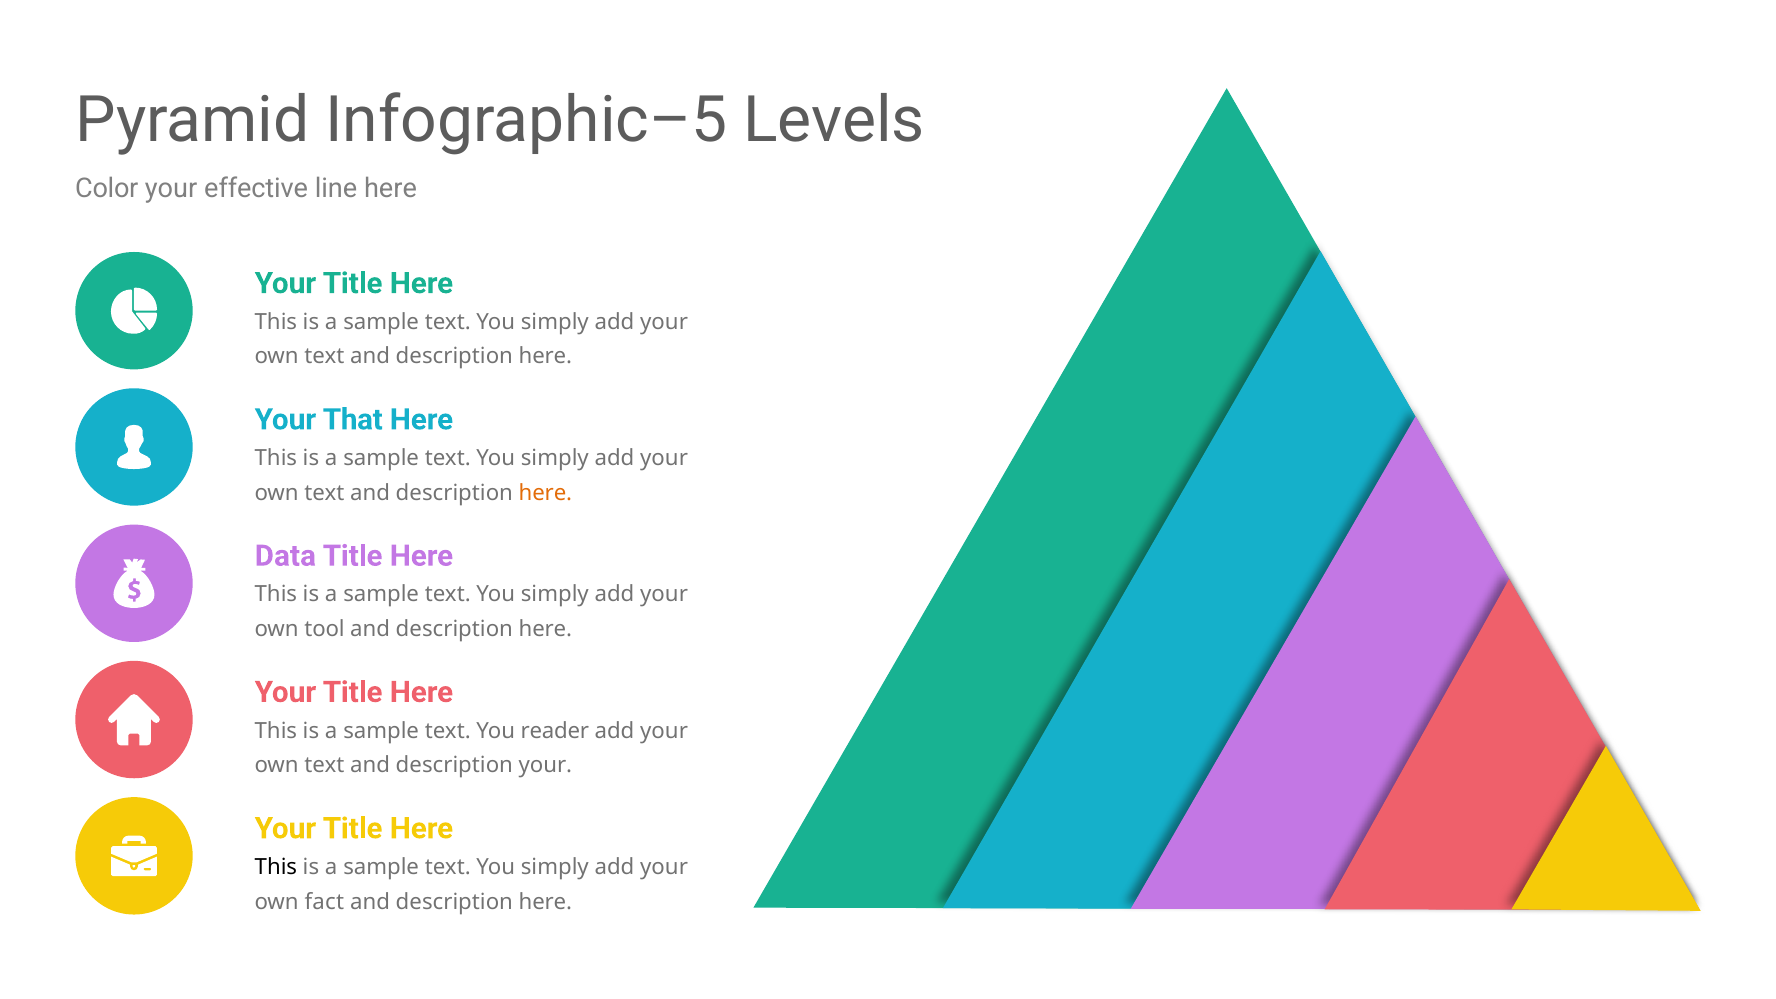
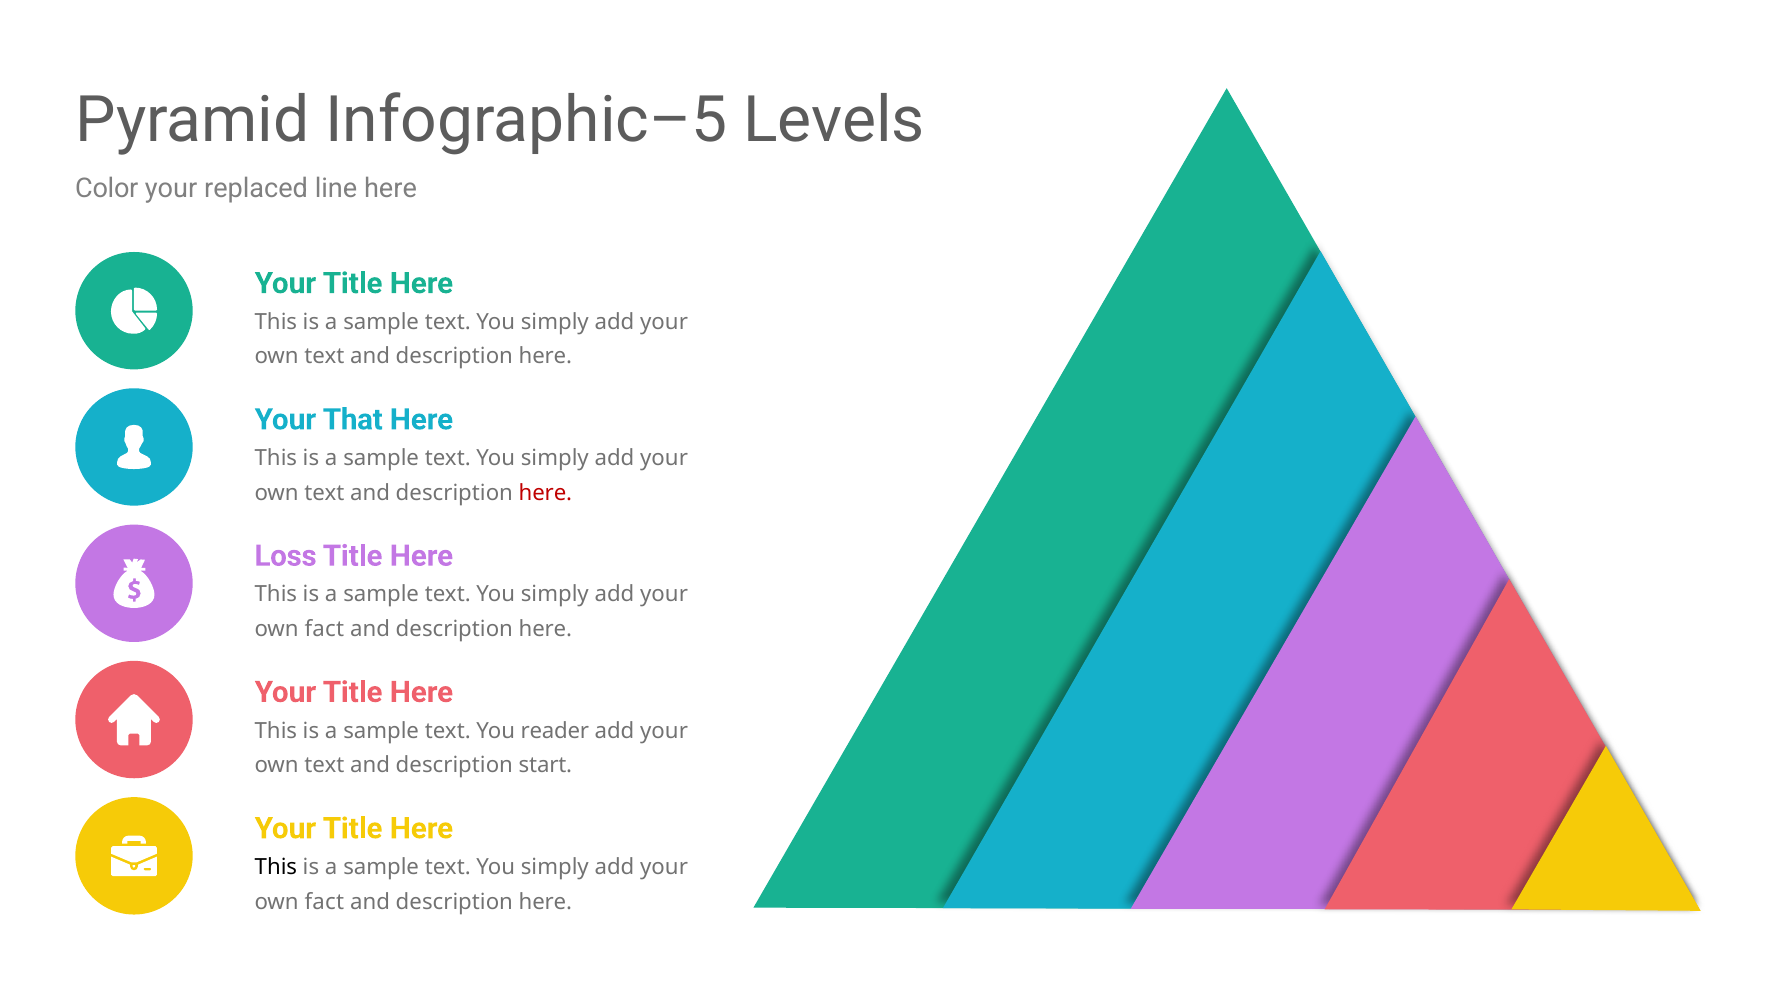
effective: effective -> replaced (256, 188)
here colour: orange -> red (545, 493)
Data: Data -> Loss (286, 556)
tool: tool -> fact (324, 629)
description your: your -> start (545, 766)
